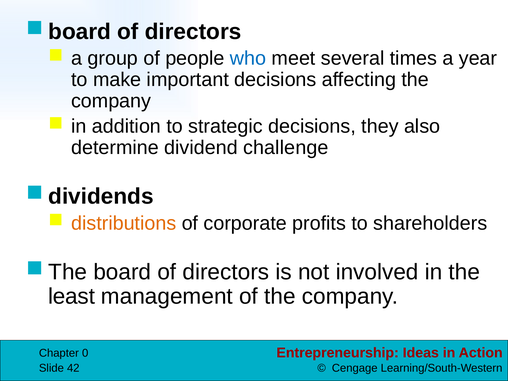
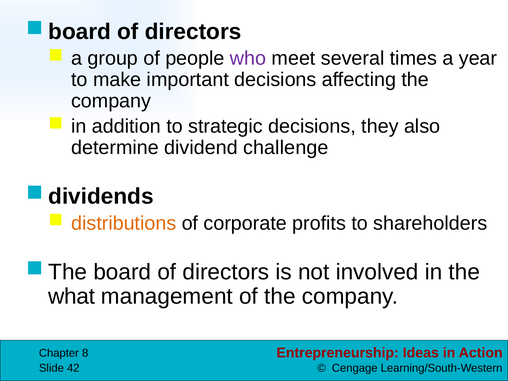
who colour: blue -> purple (248, 58)
least: least -> what (72, 296)
0: 0 -> 8 (85, 353)
